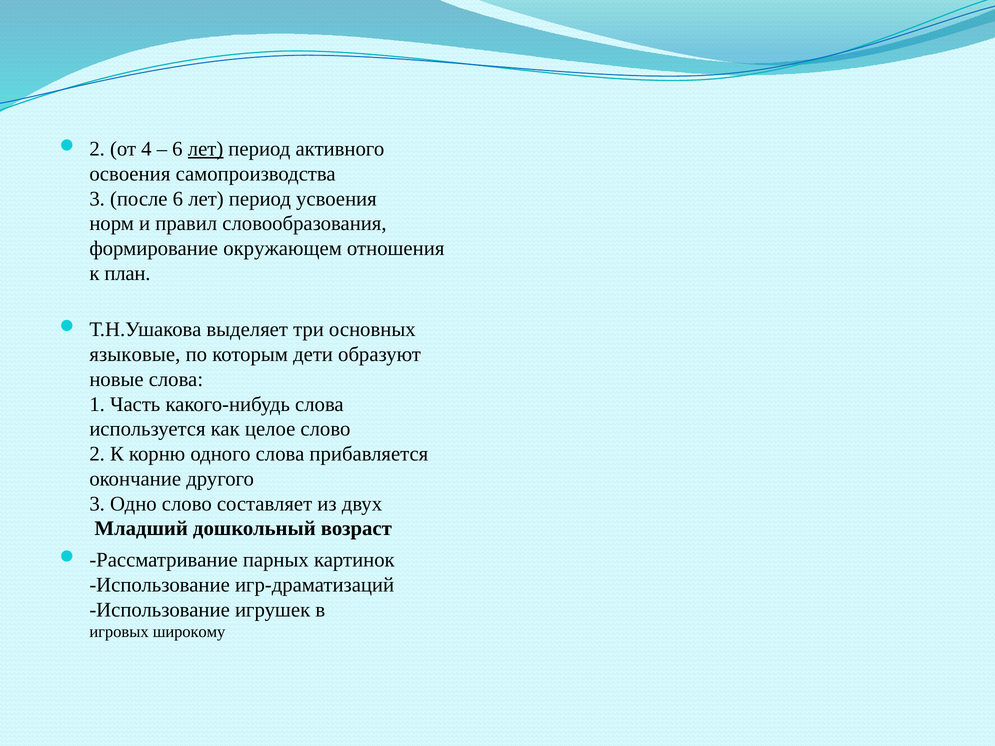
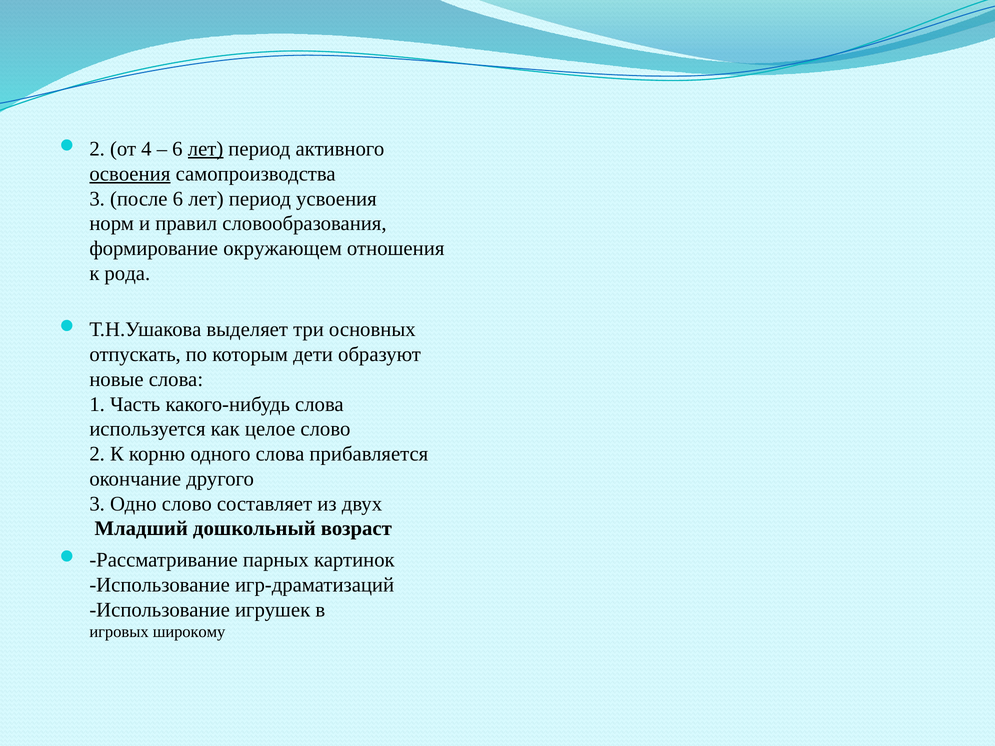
освоения underline: none -> present (130, 174)
план: план -> рода (127, 273)
языковые: языковые -> отпускать (135, 355)
